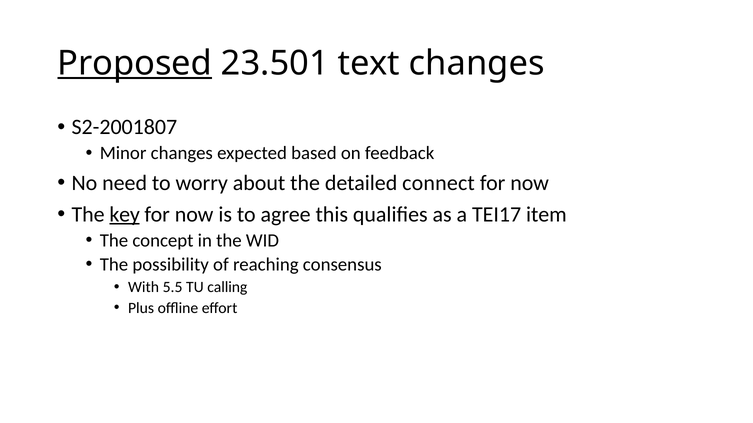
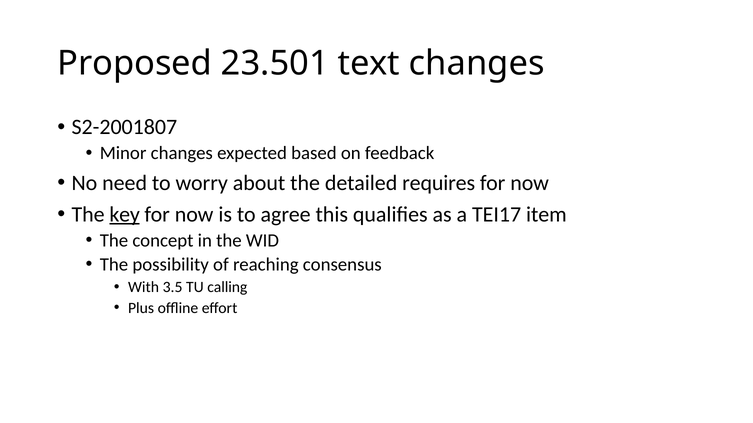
Proposed underline: present -> none (135, 63)
connect: connect -> requires (439, 183)
5.5: 5.5 -> 3.5 (173, 287)
